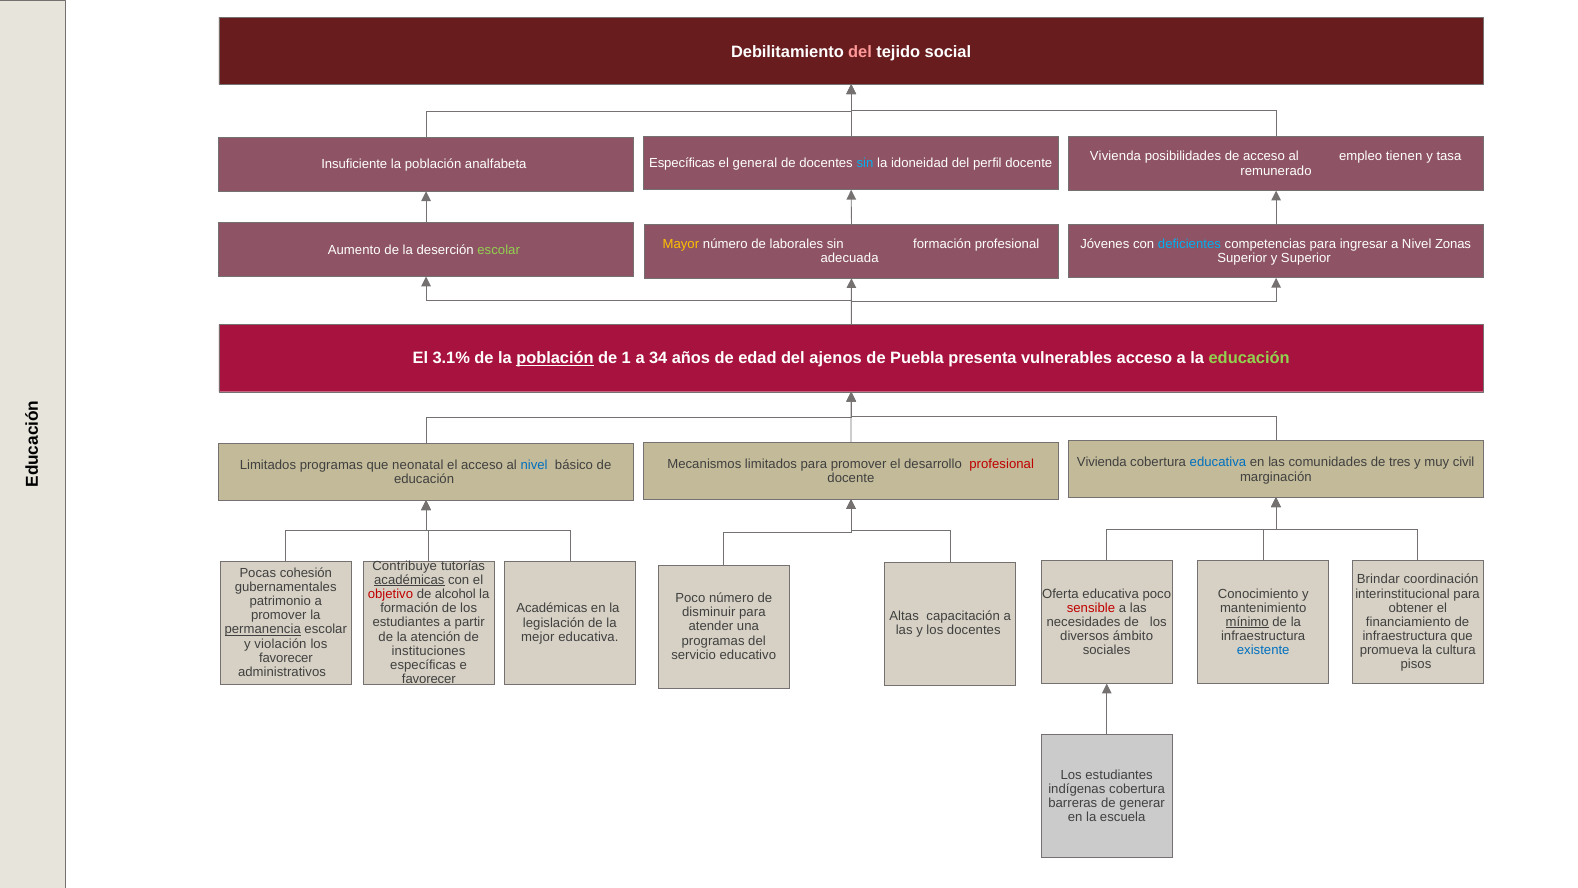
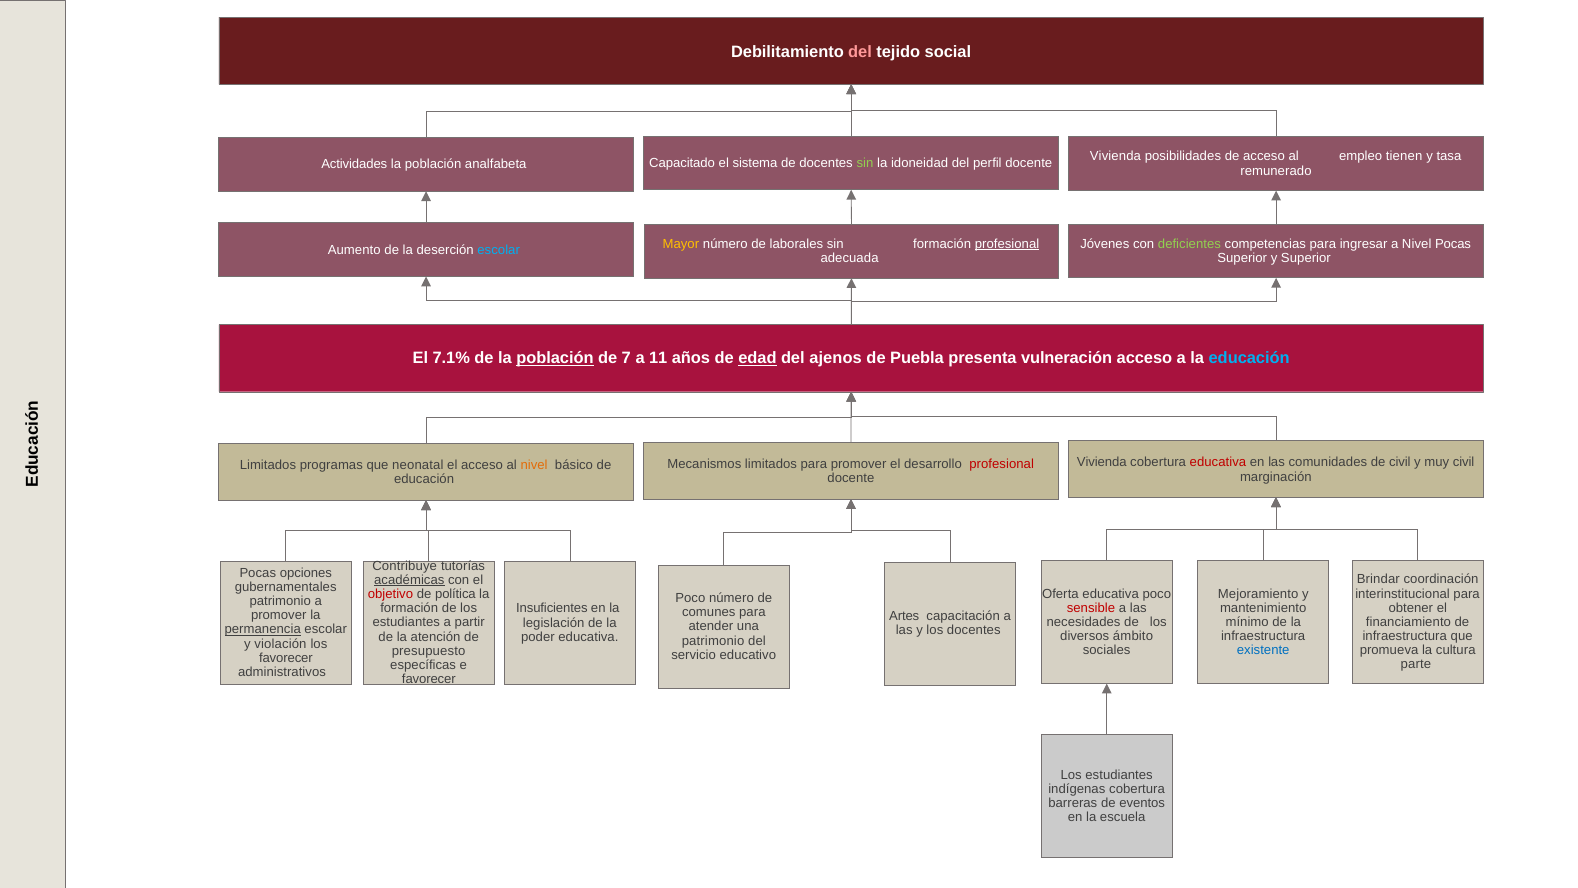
Insuficiente: Insuficiente -> Actividades (354, 164)
analfabeta Específicas: Específicas -> Capacitado (682, 163)
general: general -> sistema (755, 163)
sin colour: light blue -> light green (865, 163)
deficientes colour: light blue -> light green (1189, 244)
Nivel Zonas: Zonas -> Pocas (1453, 244)
profesional underline: none -> present (1007, 244)
escolar colour: light green -> light blue (499, 250)
3.1%: 3.1% -> 7.1% (451, 358)
1: 1 -> 7 (626, 358)
34: 34 -> 11 (658, 358)
edad underline: none -> present (757, 358)
vulnerables: vulnerables -> vulneración (1067, 358)
educación colour: light green -> light blue (1249, 358)
educativa colour: blue -> red (1218, 462)
de tres: tres -> civil (1400, 462)
nivel colour: blue -> orange (534, 465)
cohesión: cohesión -> opciones (306, 573)
Conocimiento: Conocimiento -> Mejoramiento (1258, 593)
alcohol: alcohol -> política (455, 594)
Académicas: Académicas -> Insuficientes (552, 608)
disminuir: disminuir -> comunes (709, 612)
Altas: Altas -> Artes (904, 616)
mínimo underline: present -> none (1247, 622)
mejor: mejor -> poder (538, 637)
programas: programas -> patrimonio (713, 640)
instituciones: instituciones -> presupuesto (429, 651)
pisos: pisos -> parte (1416, 664)
generar: generar -> eventos (1142, 803)
